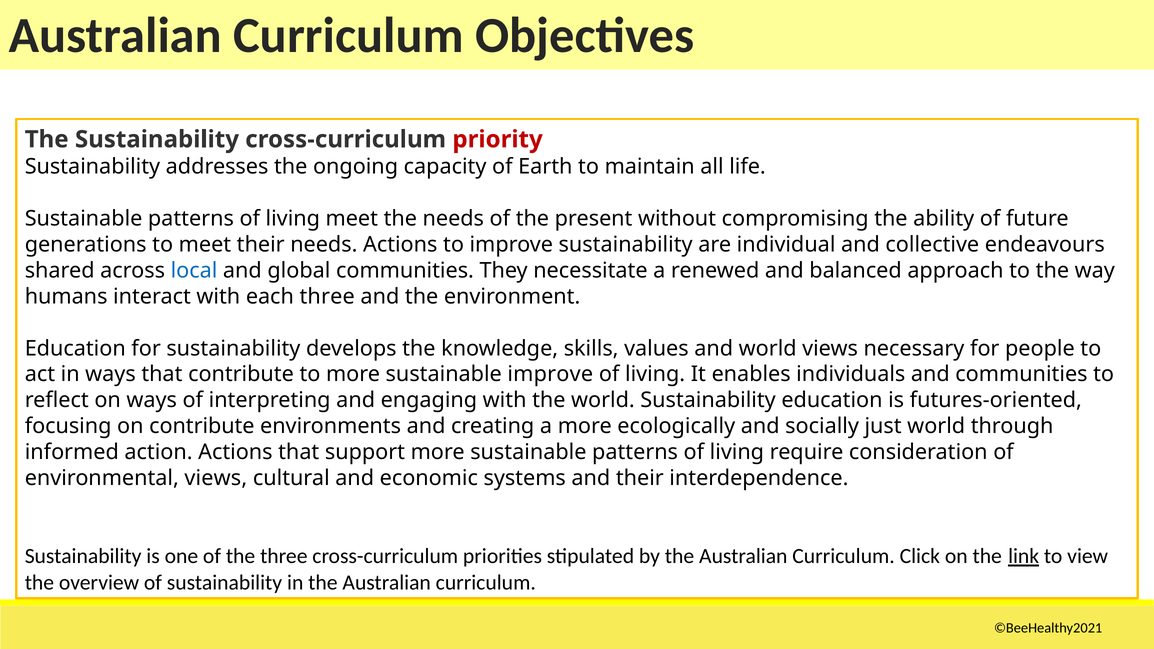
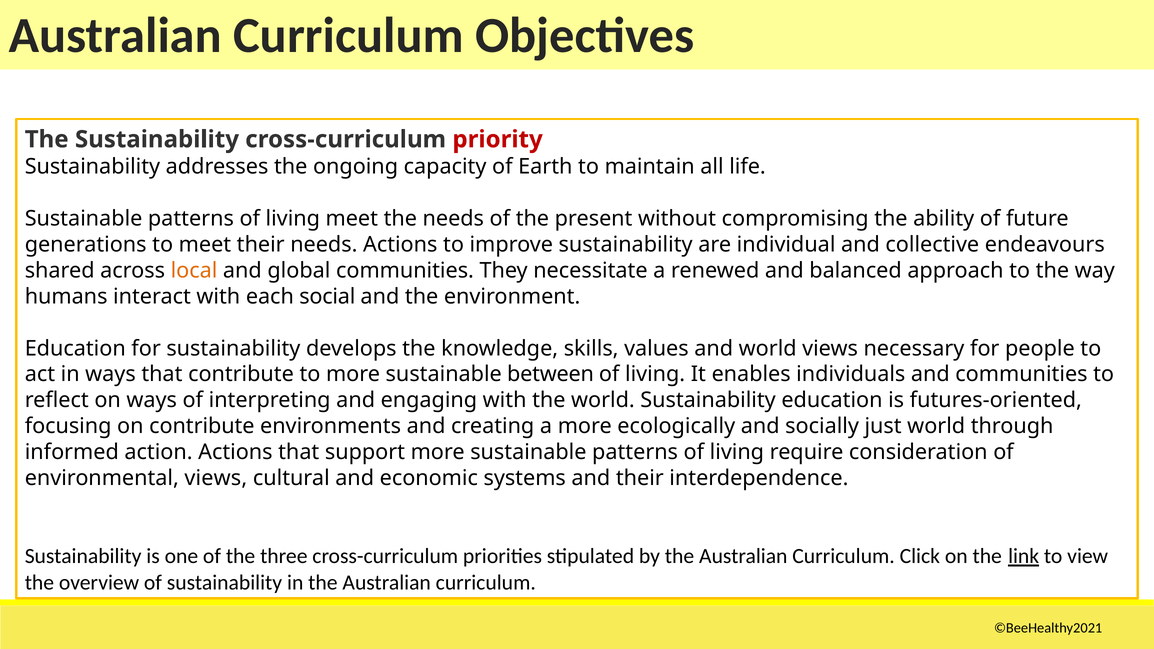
local colour: blue -> orange (194, 271)
each three: three -> social (327, 296)
sustainable improve: improve -> between (550, 374)
